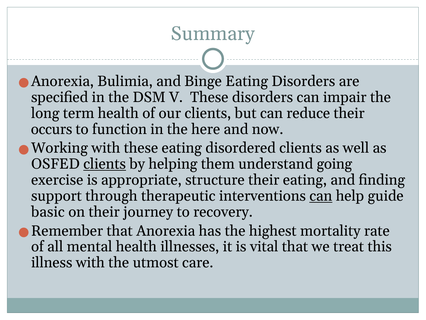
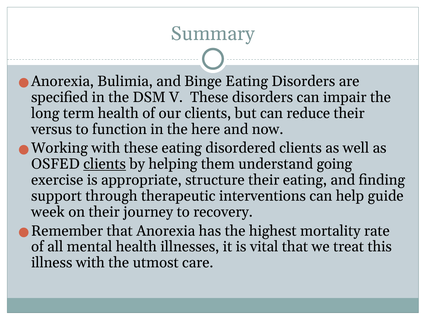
occurs: occurs -> versus (52, 129)
can underline: present -> none (321, 196)
basic: basic -> week (48, 212)
